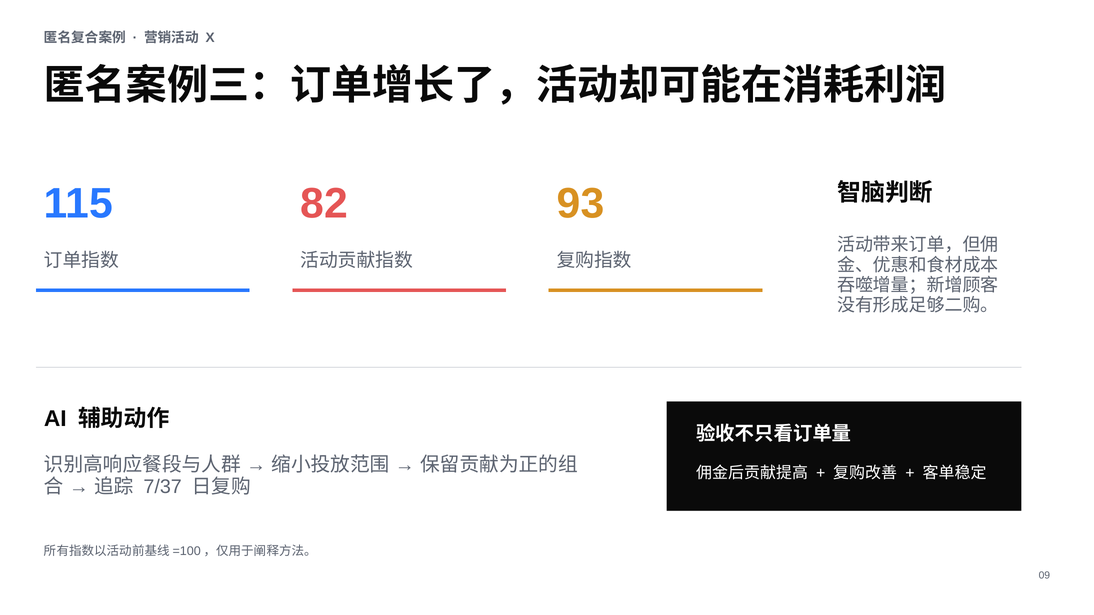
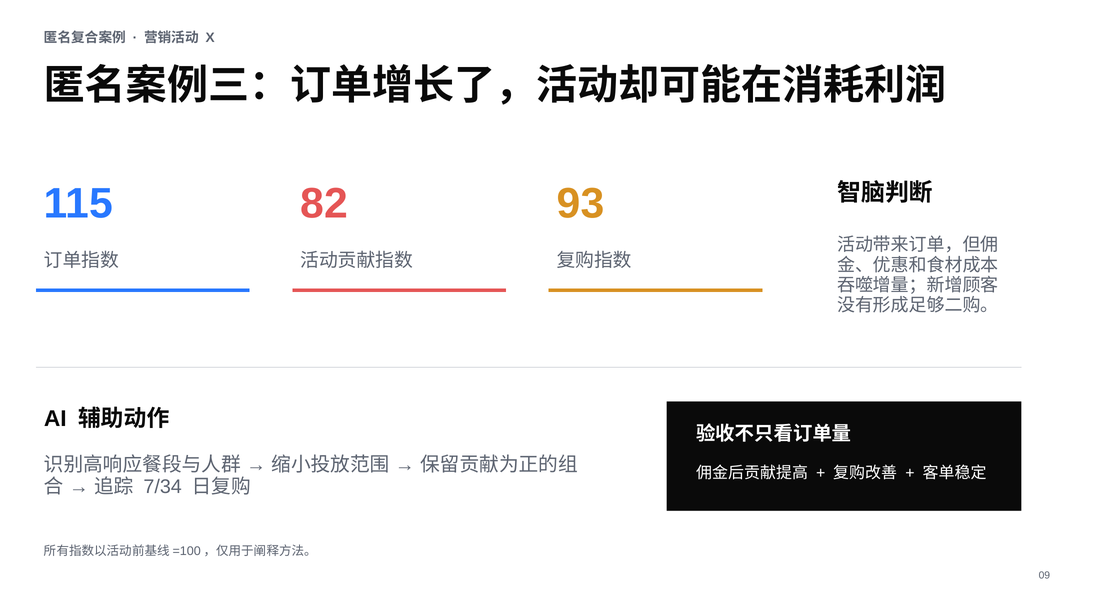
7/37: 7/37 -> 7/34 (163, 487)
